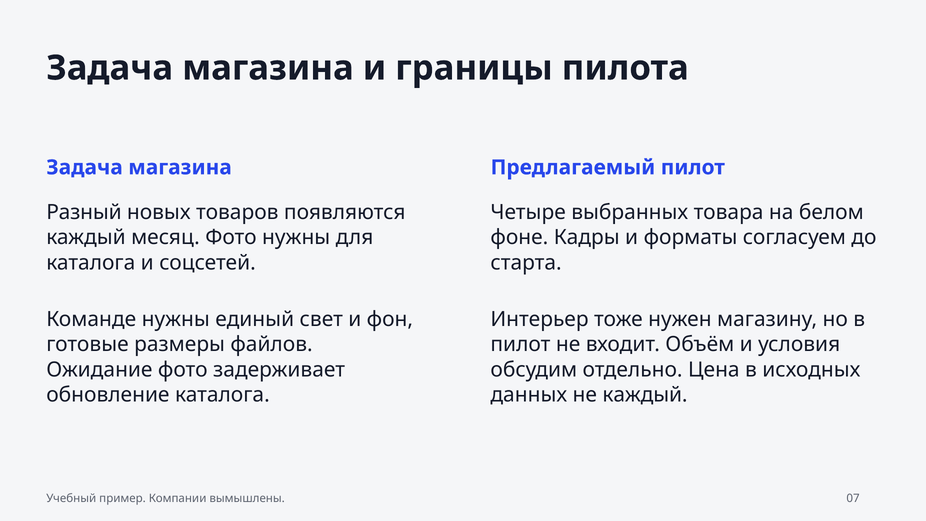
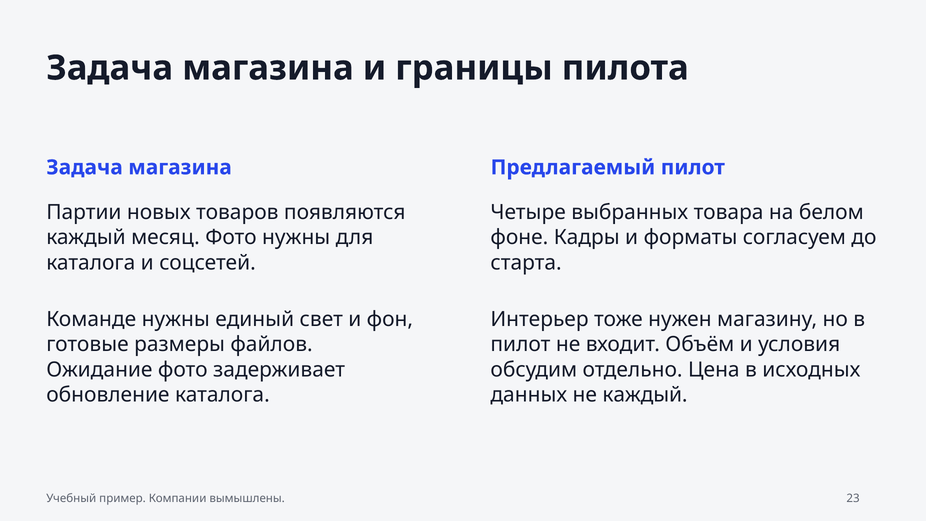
Разный: Разный -> Партии (84, 212)
07: 07 -> 23 (853, 498)
